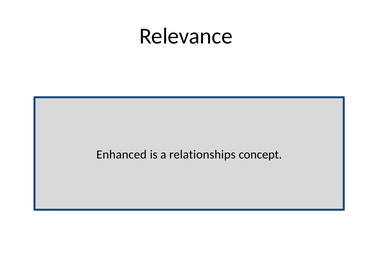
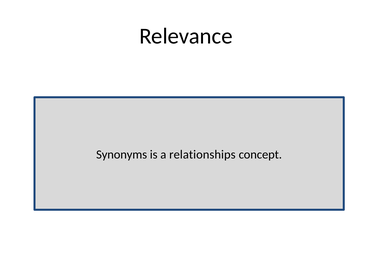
Enhanced: Enhanced -> Synonyms (122, 154)
